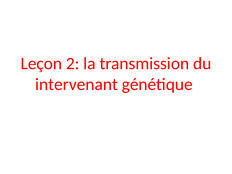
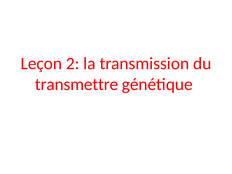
intervenant: intervenant -> transmettre (77, 84)
